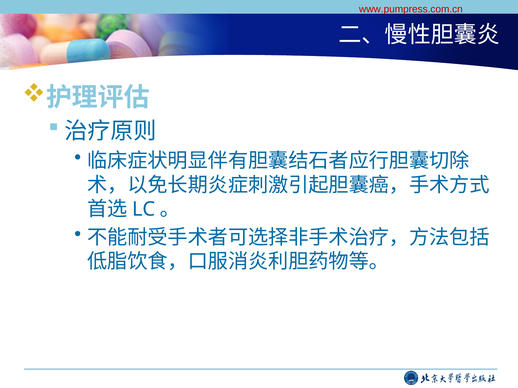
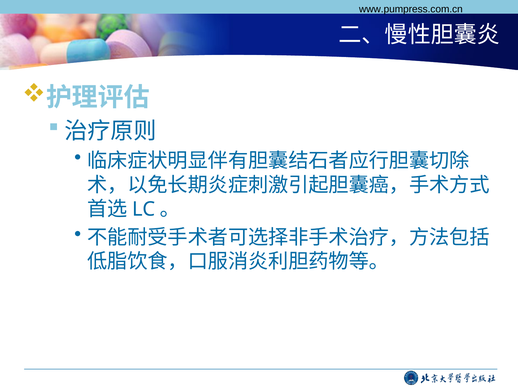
www.pumpress.com.cn colour: red -> black (411, 9)
